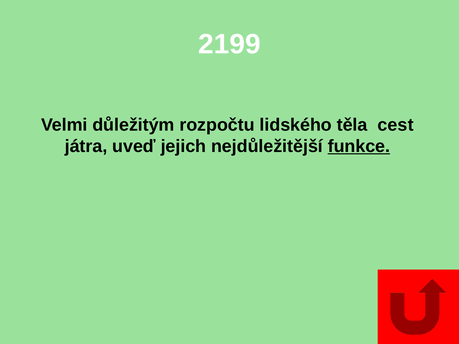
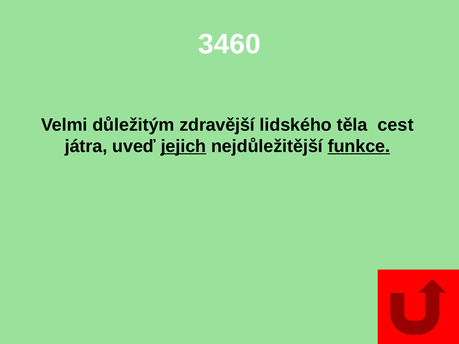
2199: 2199 -> 3460 (229, 44)
rozpočtu: rozpočtu -> zdravější (217, 125)
jejich underline: none -> present (183, 146)
